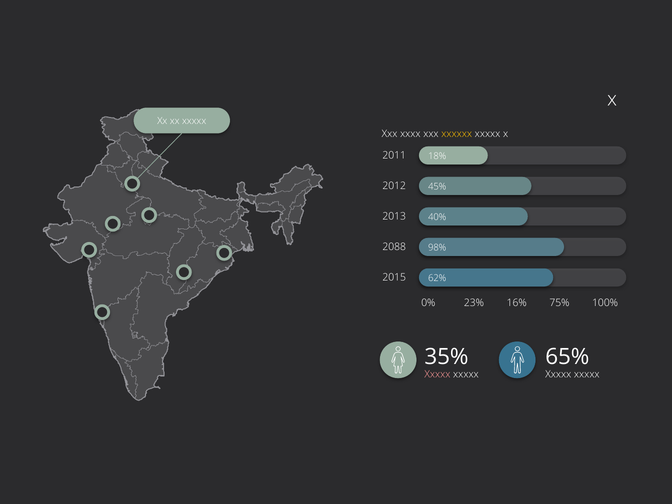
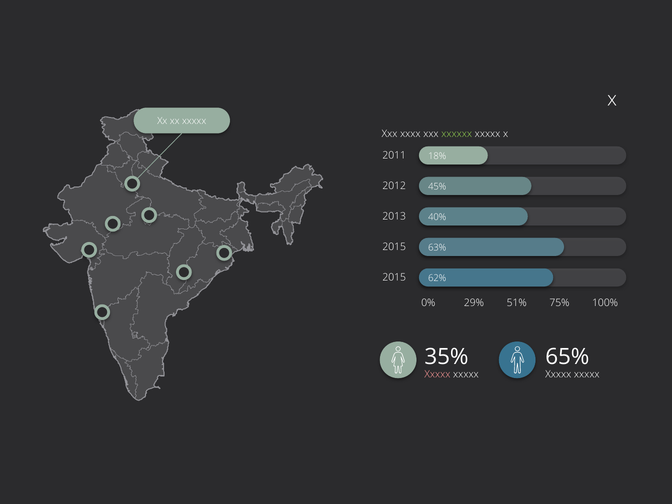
xxxxxx colour: yellow -> light green (457, 134)
2088: 2088 -> 2015 (394, 247)
98%: 98% -> 63% (437, 248)
23%: 23% -> 29% (474, 303)
16%: 16% -> 51% (517, 303)
